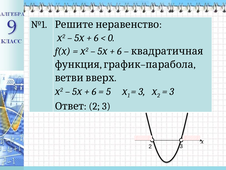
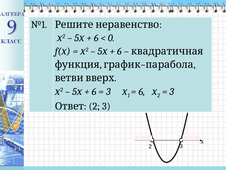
5: 5 -> 3 (108, 91)
3: 3 -> 6 (142, 91)
